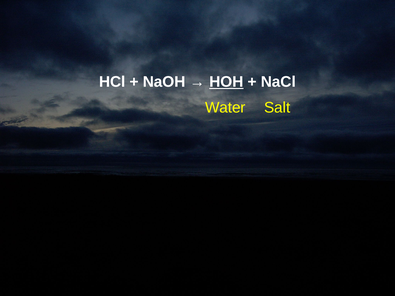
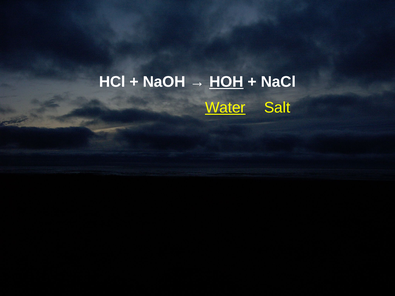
Water underline: none -> present (225, 108)
